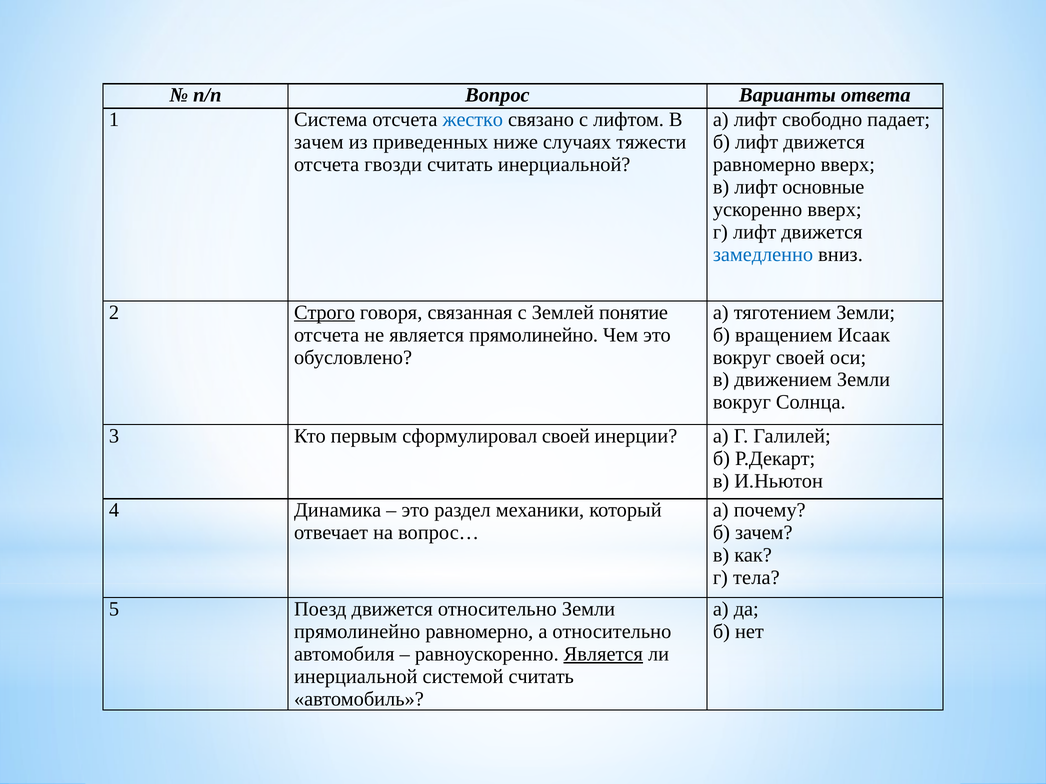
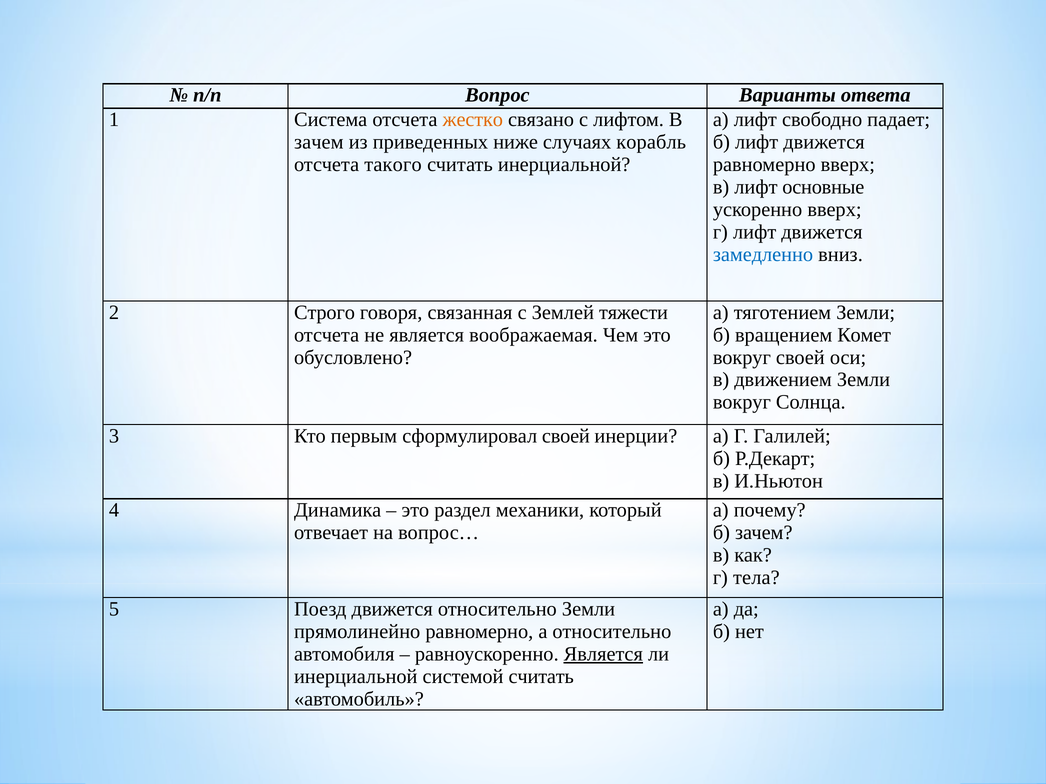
жестко colour: blue -> orange (473, 120)
тяжести: тяжести -> корабль (651, 142)
гвозди: гвозди -> такого (393, 165)
Строго underline: present -> none (325, 313)
понятие: понятие -> тяжести (634, 313)
является прямолинейно: прямолинейно -> воображаемая (533, 335)
Исаак: Исаак -> Комет (864, 335)
